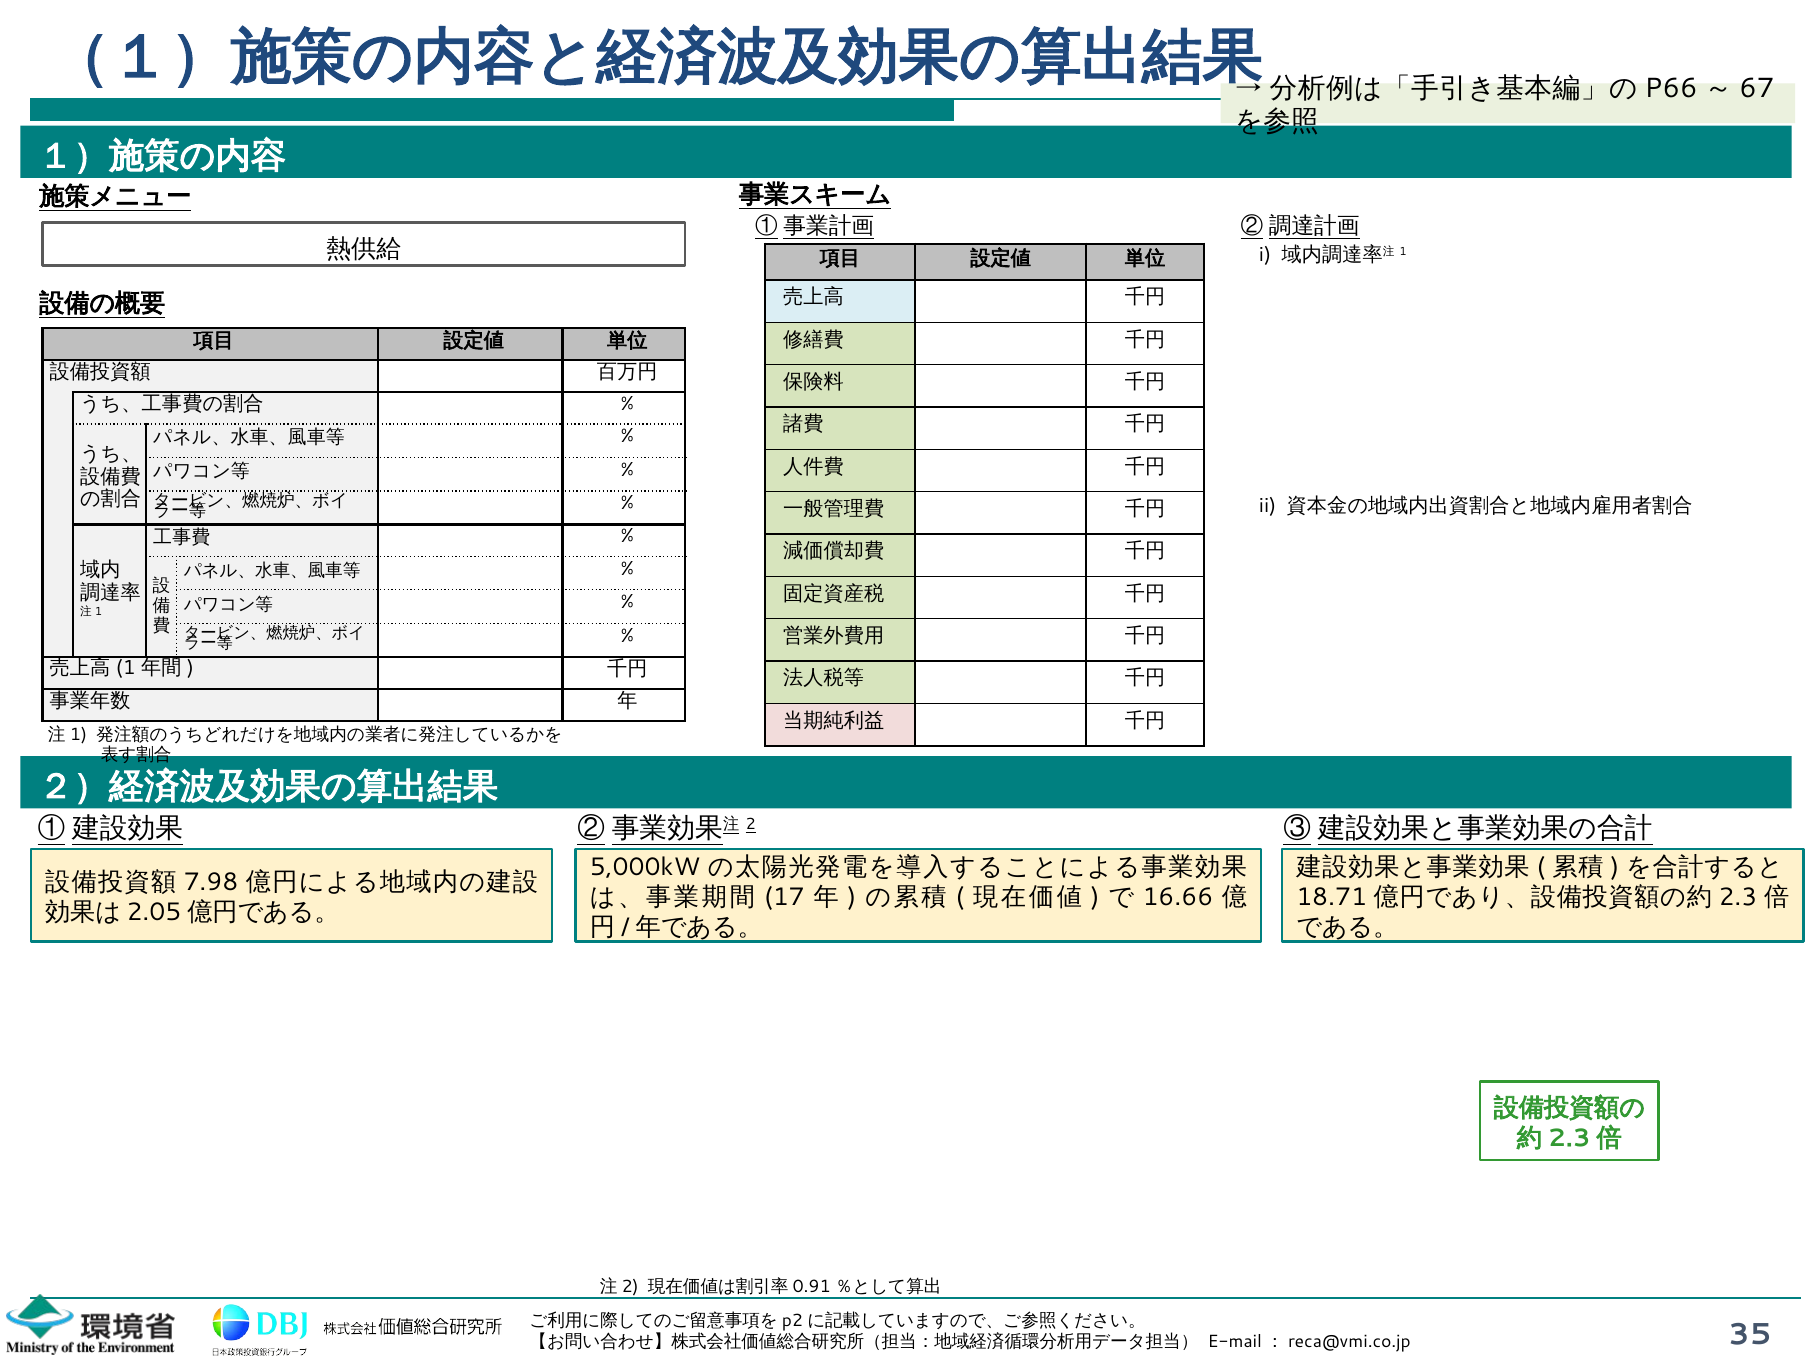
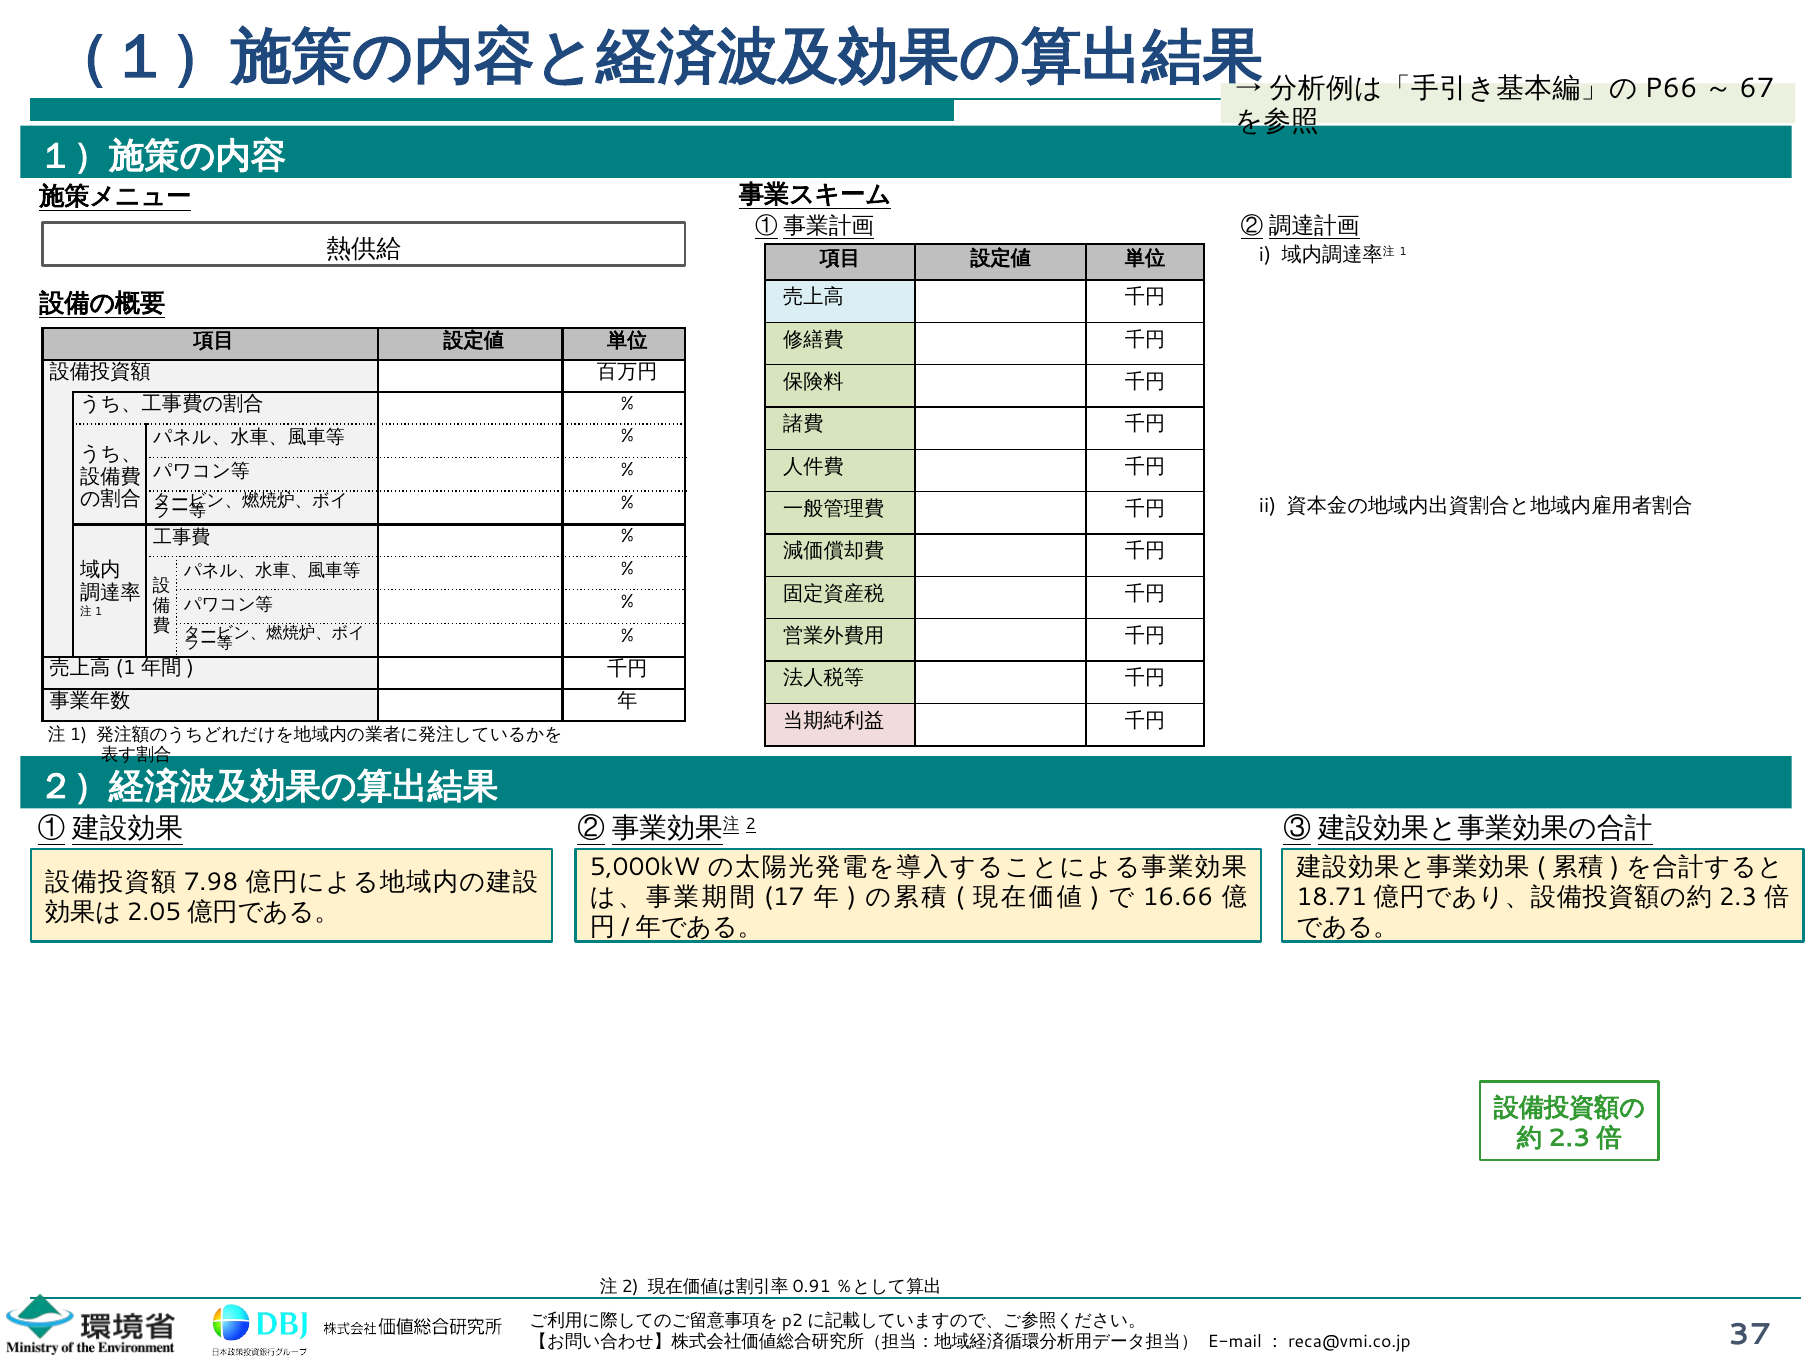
35: 35 -> 37 (1750, 1335)
